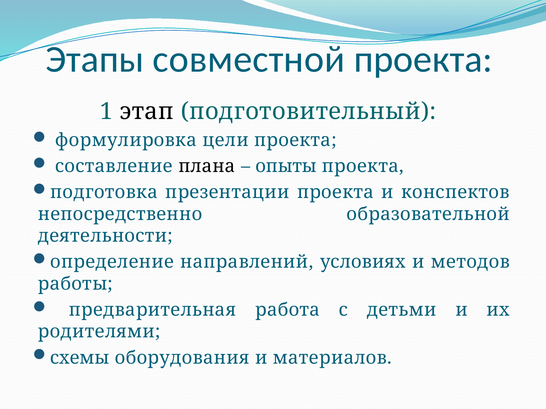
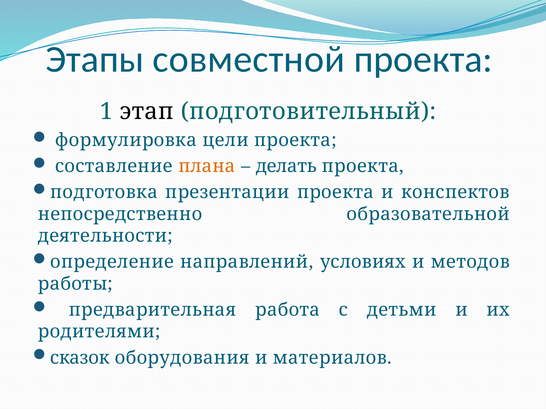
плана colour: black -> orange (207, 166)
опыты: опыты -> делать (286, 166)
схемы: схемы -> сказок (80, 358)
